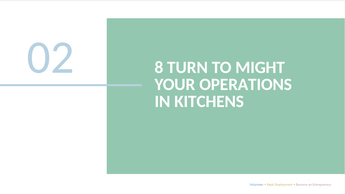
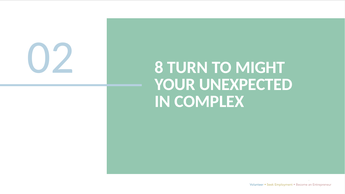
OPERATIONS: OPERATIONS -> UNEXPECTED (246, 84)
KITCHENS: KITCHENS -> COMPLEX (209, 102)
